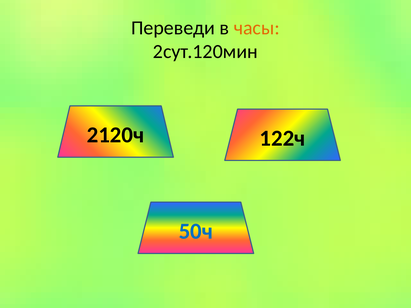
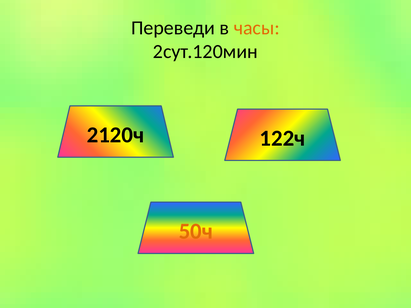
50ч colour: blue -> orange (196, 231)
